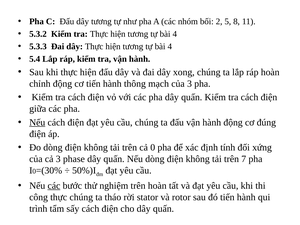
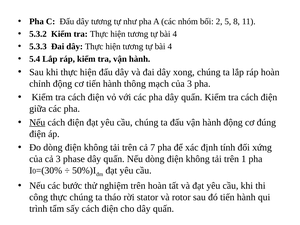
cả 0: 0 -> 7 (153, 148)
7: 7 -> 1 (244, 159)
các underline: present -> none (54, 186)
